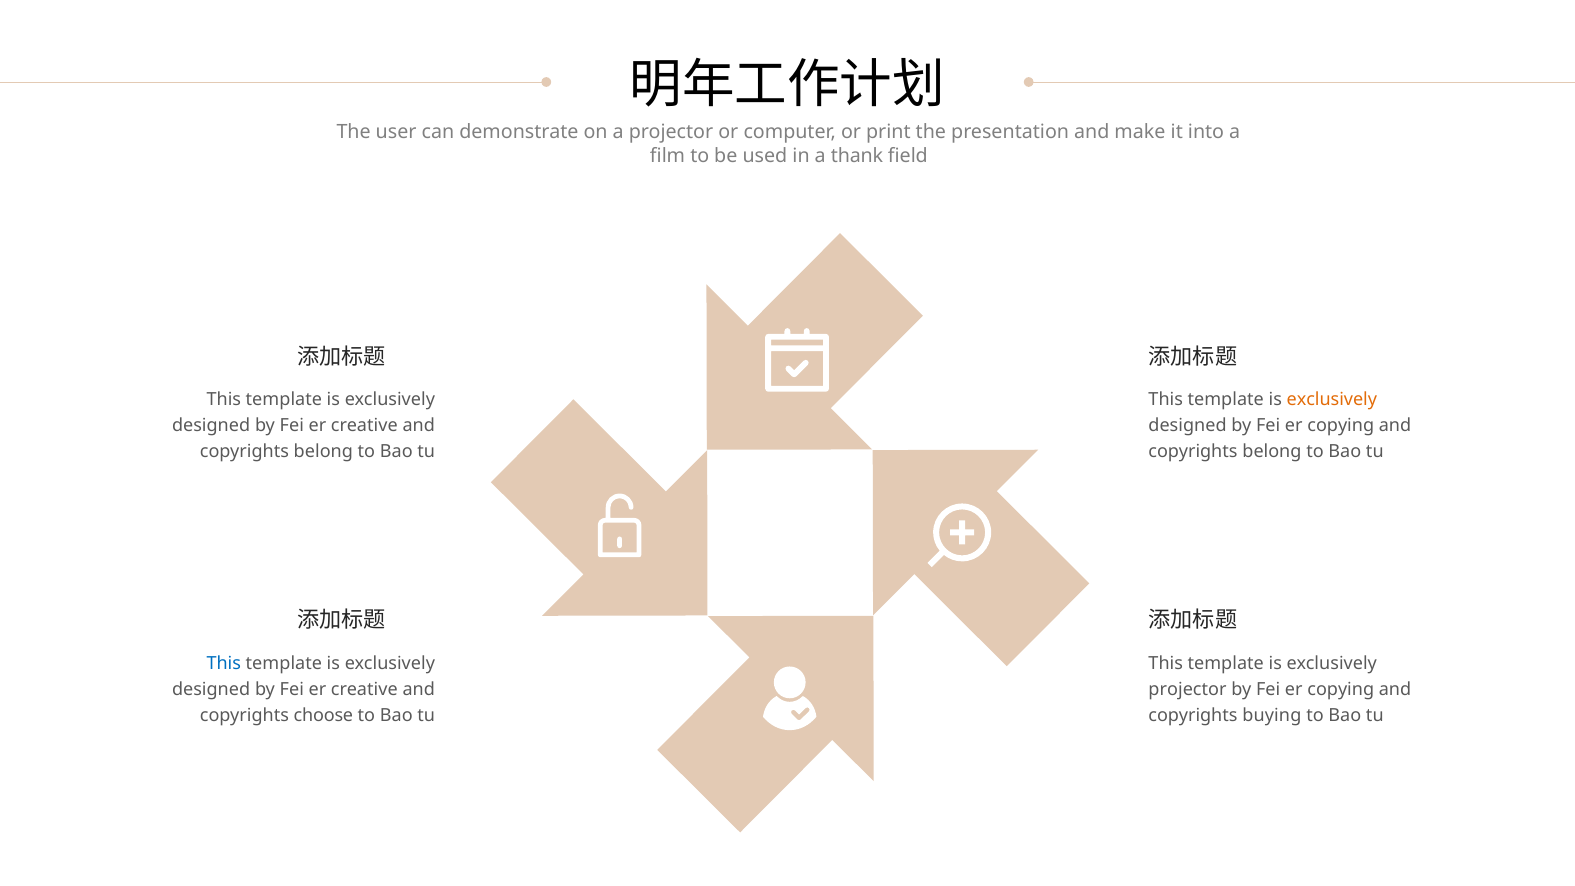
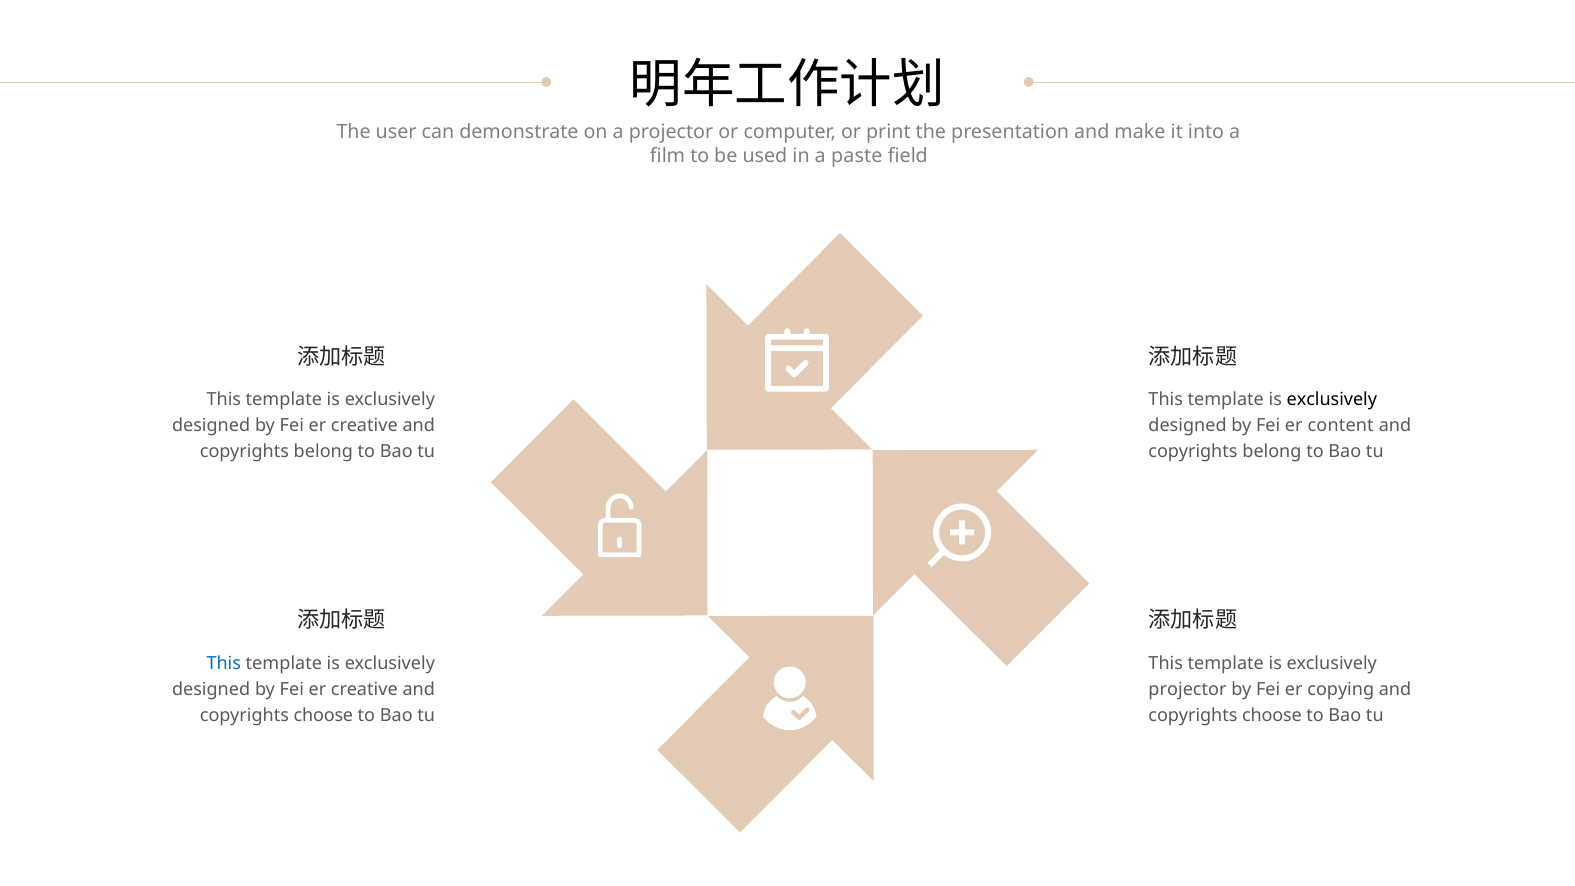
thank: thank -> paste (857, 156)
exclusively colour: orange -> black (1332, 400)
copying: copying -> content (1341, 426)
buying: buying -> choose (1272, 715)
